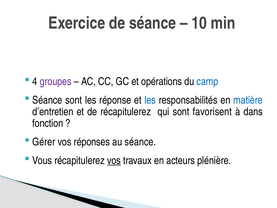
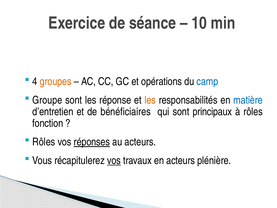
groupes colour: purple -> orange (56, 81)
Séance: Séance -> Groupe (47, 100)
les colour: blue -> orange (150, 100)
de récapitulerez: récapitulerez -> bénéficiaires (126, 112)
favorisent: favorisent -> principaux (212, 112)
à dans: dans -> rôles (253, 112)
Gérer: Gérer -> Rôles (44, 142)
réponses underline: none -> present (92, 142)
au séance: séance -> acteurs (140, 142)
